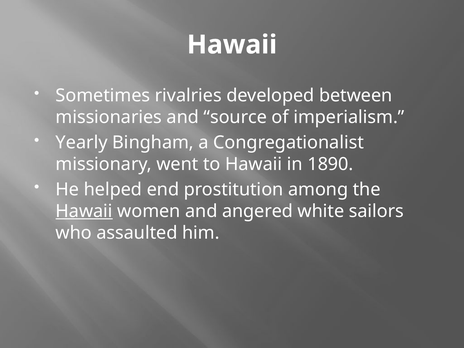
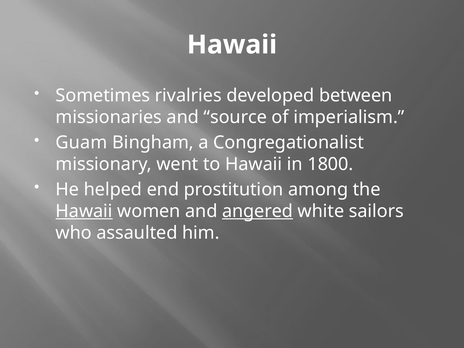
Yearly: Yearly -> Guam (82, 143)
1890: 1890 -> 1800 (330, 164)
angered underline: none -> present (258, 211)
